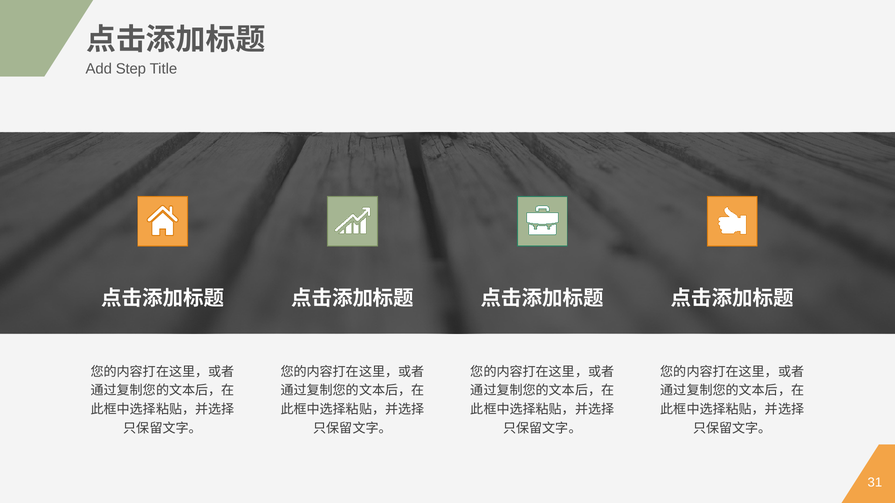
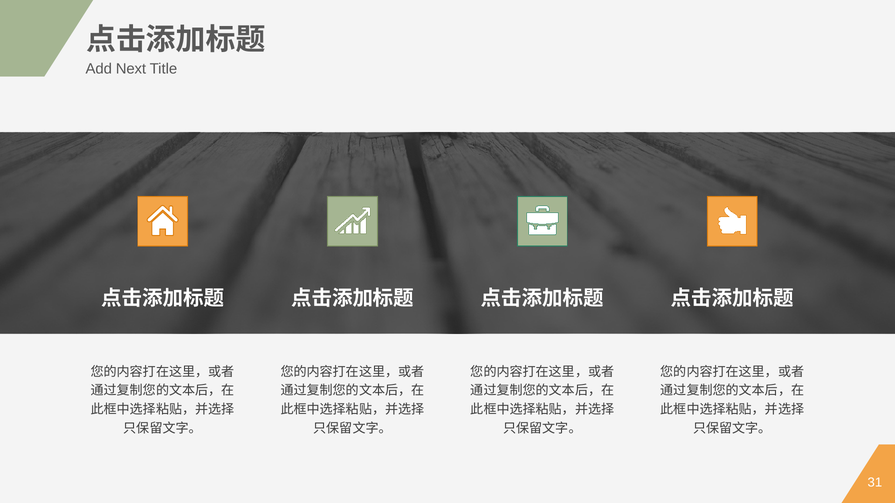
Step: Step -> Next (131, 69)
